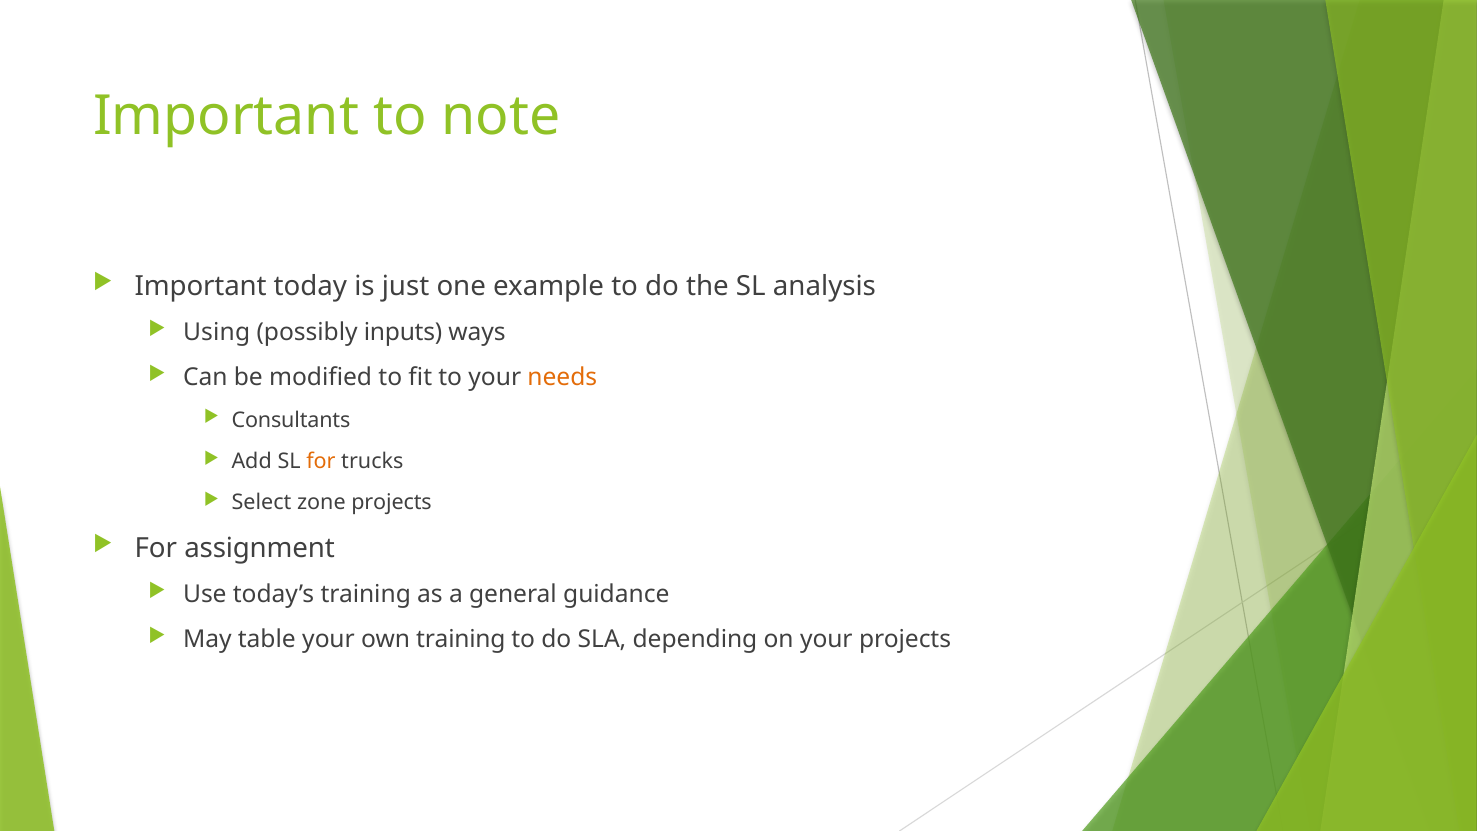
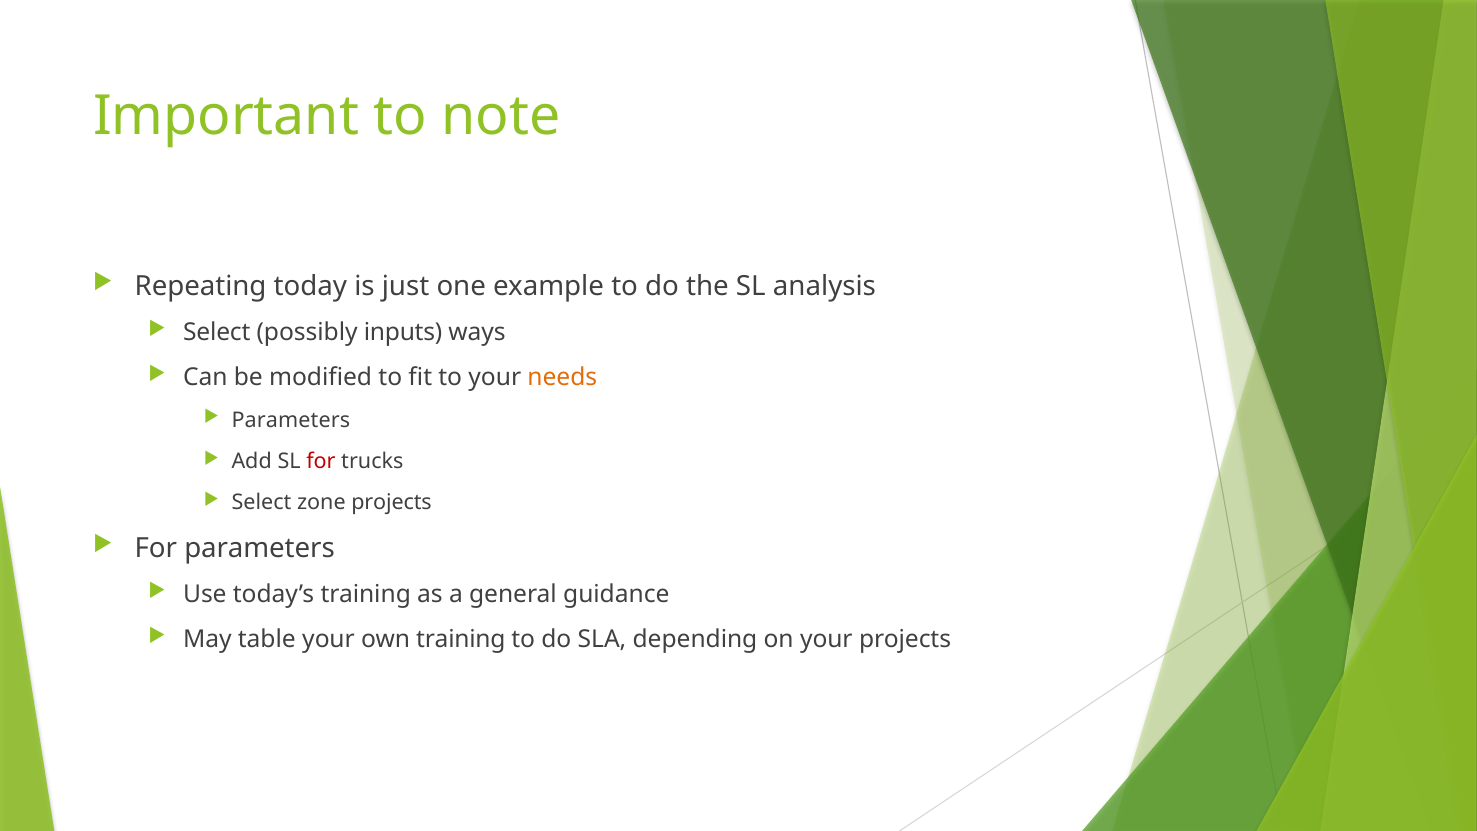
Important: Important -> Repeating (201, 286)
Using: Using -> Select (217, 332)
Consultants: Consultants -> Parameters (291, 420)
for colour: orange -> red (321, 461)
For assignment: assignment -> parameters (260, 548)
